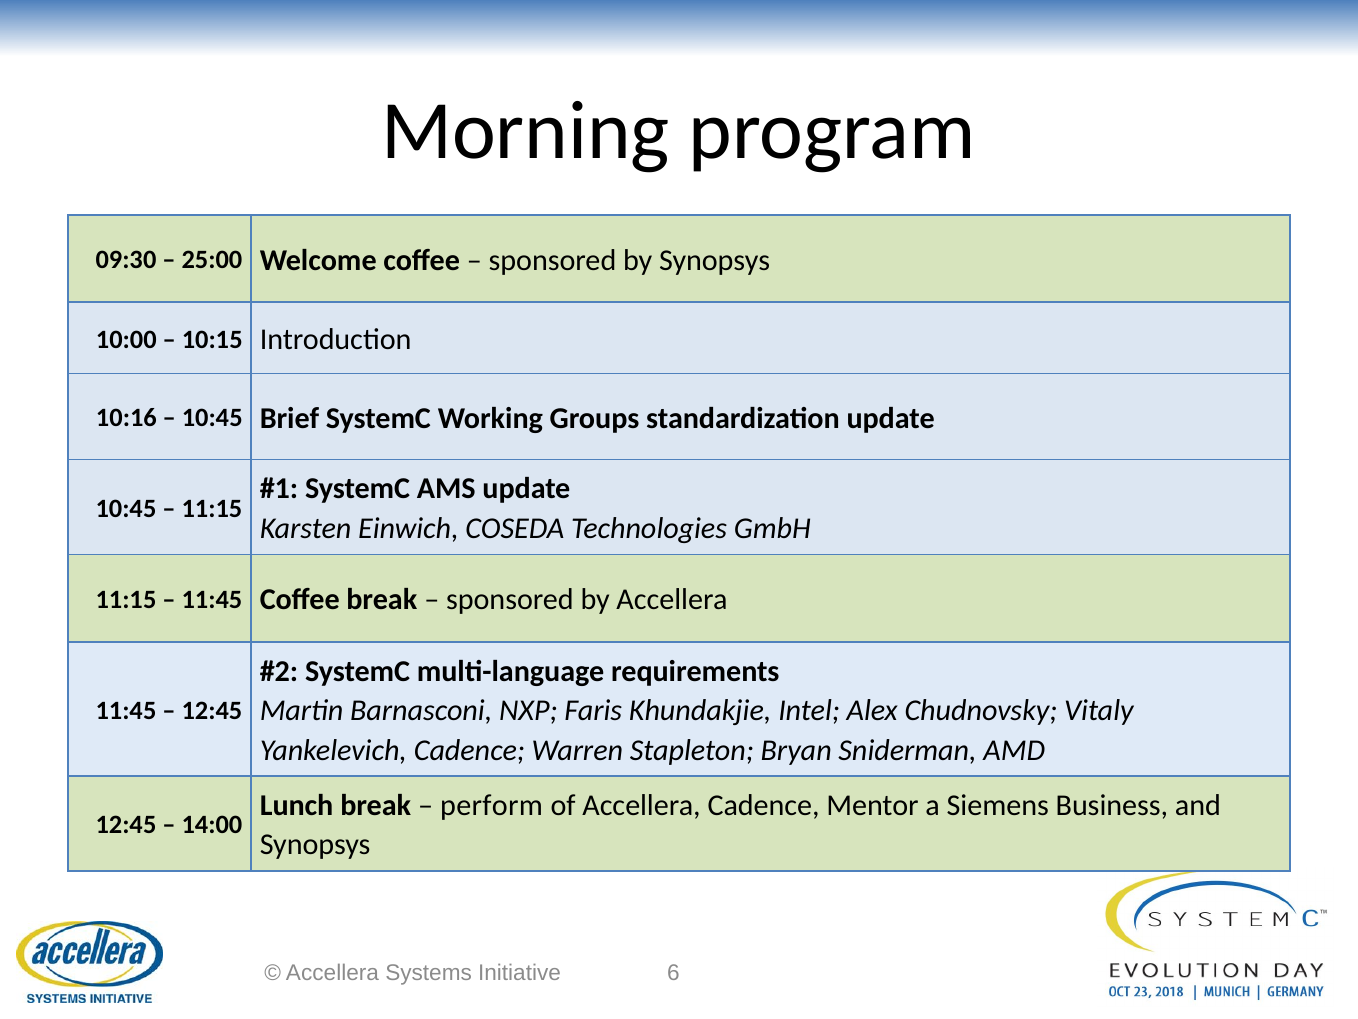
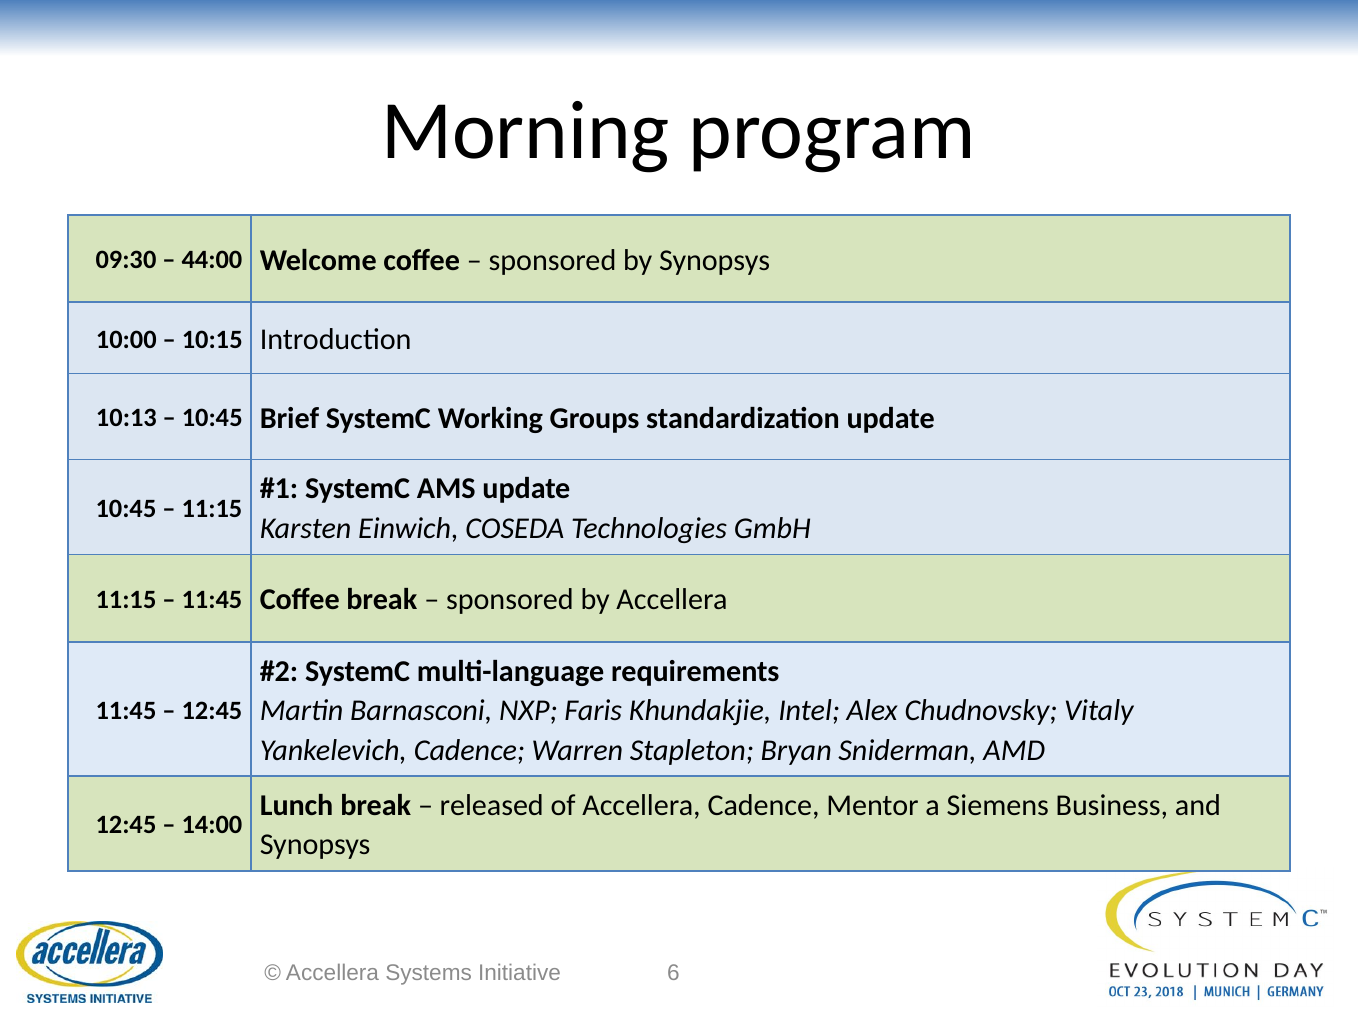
25:00: 25:00 -> 44:00 (212, 260)
10:16: 10:16 -> 10:13 (126, 418)
perform: perform -> released (492, 805)
